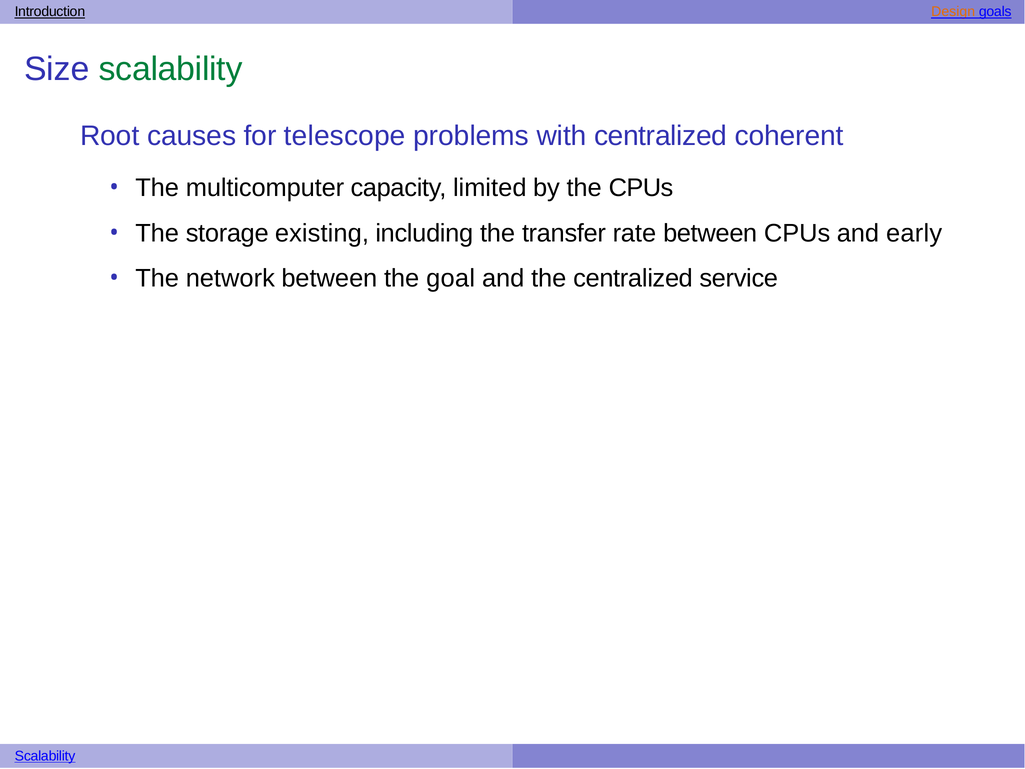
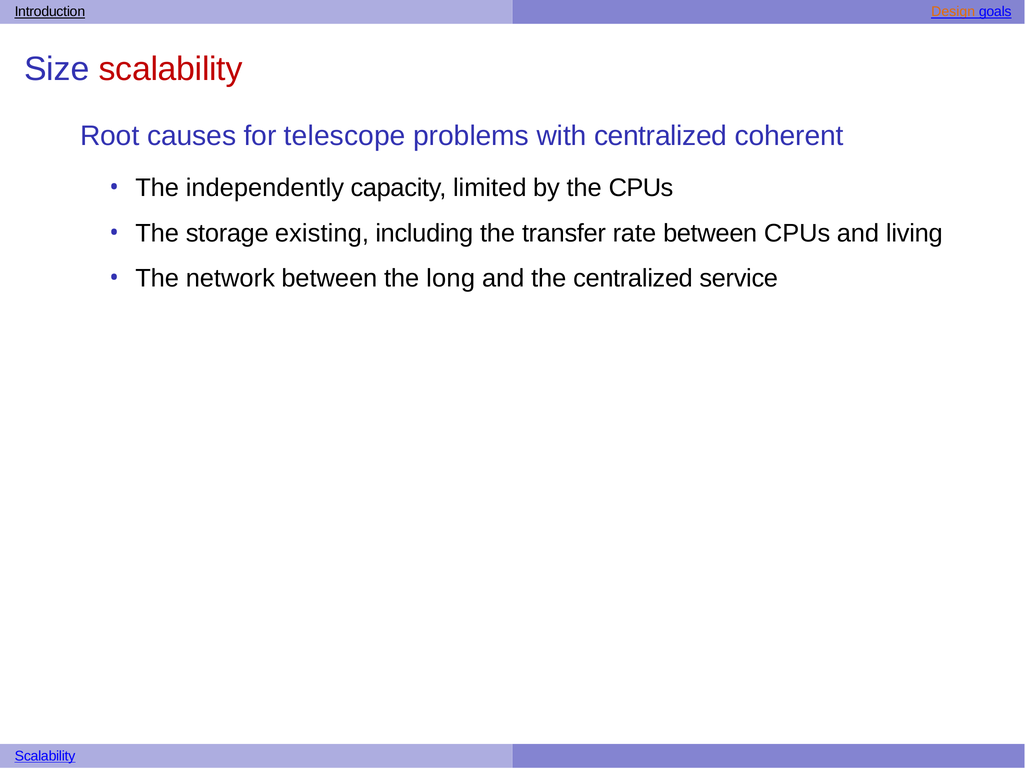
scalability colour: green -> red (171, 69)
multicomputer: multicomputer -> independently (265, 188)
early: early -> living (914, 233)
goal: goal -> long (451, 279)
